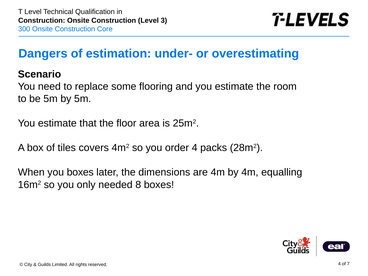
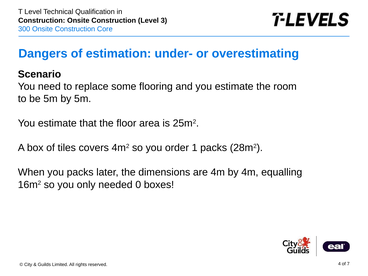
order 4: 4 -> 1 (195, 148)
you boxes: boxes -> packs (80, 172)
8: 8 -> 0 (138, 185)
